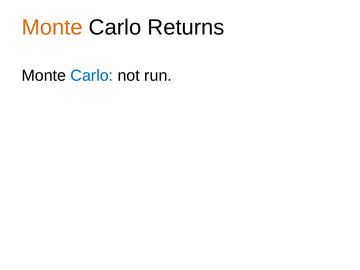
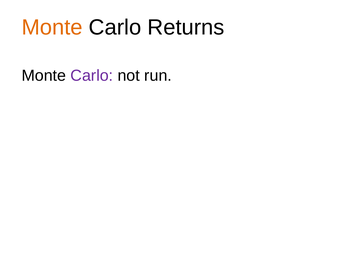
Carlo colour: blue -> purple (92, 75)
